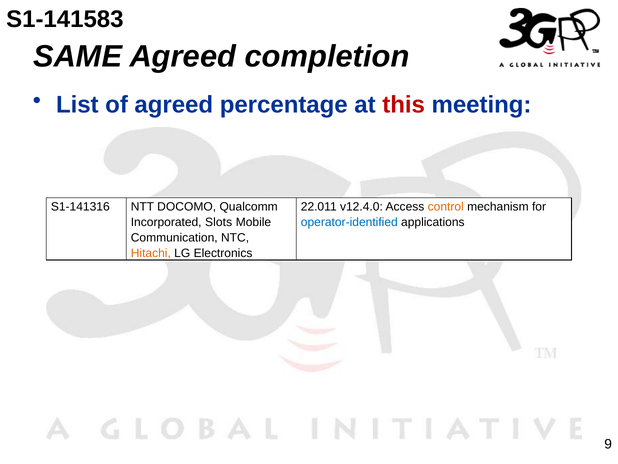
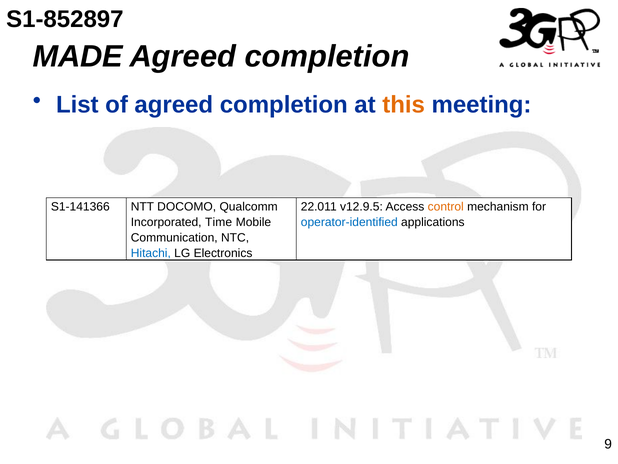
S1-141583: S1-141583 -> S1-852897 (65, 19)
SAME: SAME -> MADE (78, 57)
of agreed percentage: percentage -> completion (284, 105)
this colour: red -> orange (404, 105)
S1-141316: S1-141316 -> S1-141366 (80, 207)
v12.4.0: v12.4.0 -> v12.9.5 (361, 207)
Slots: Slots -> Time (219, 222)
Hitachi colour: orange -> blue (151, 253)
